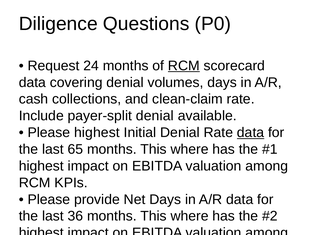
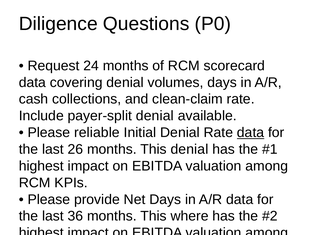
RCM underline: present -> none (184, 66)
Please highest: highest -> reliable (97, 133)
65: 65 -> 26 (75, 150)
where: where -> denial (190, 150)
